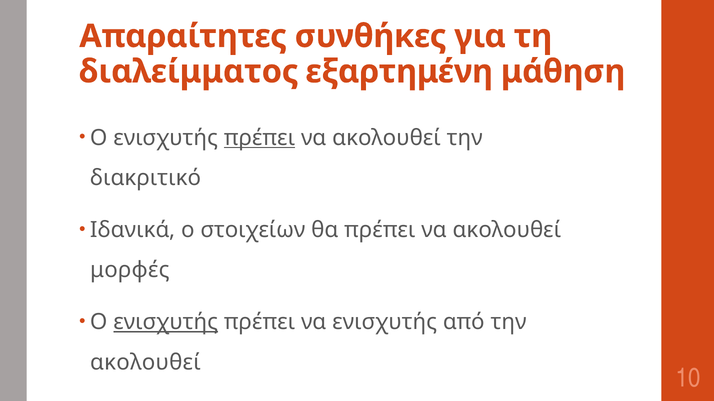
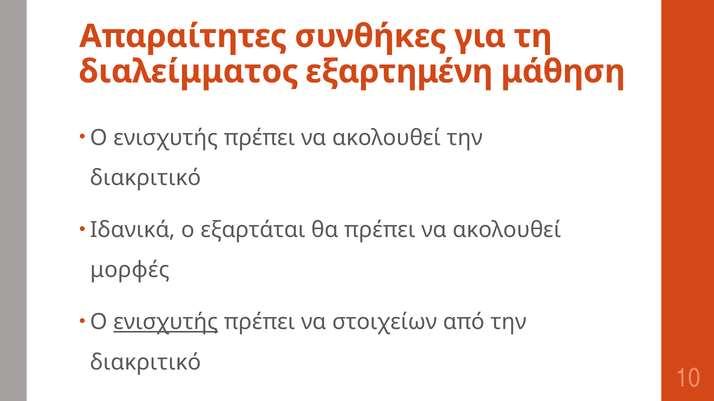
πρέπει underline: present -> none (259, 138)
στοιχείων: στοιχείων -> εξαρτάται (253, 230)
να ενισχυτής: ενισχυτής -> στοιχείων (385, 323)
ακολουθεί: ακολουθεί -> διακριτικό (146, 363)
